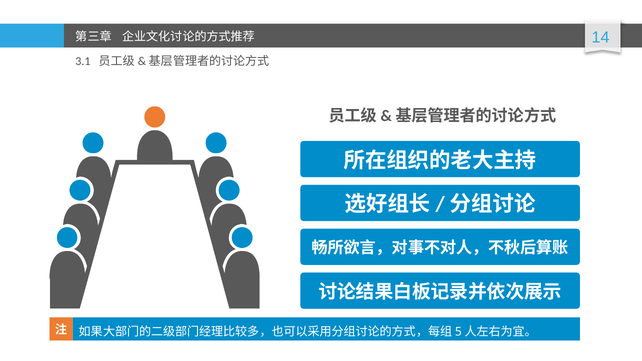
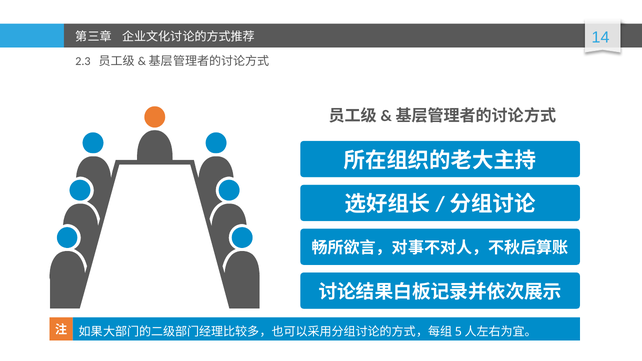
3.1: 3.1 -> 2.3 (83, 61)
